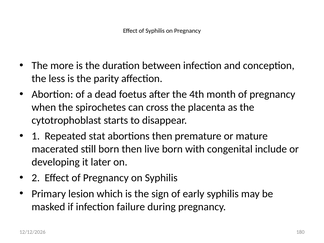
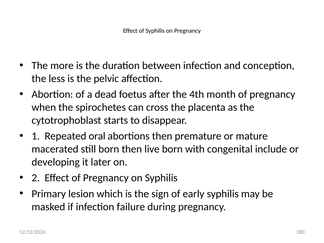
parity: parity -> pelvic (106, 79)
stat: stat -> oral (97, 136)
